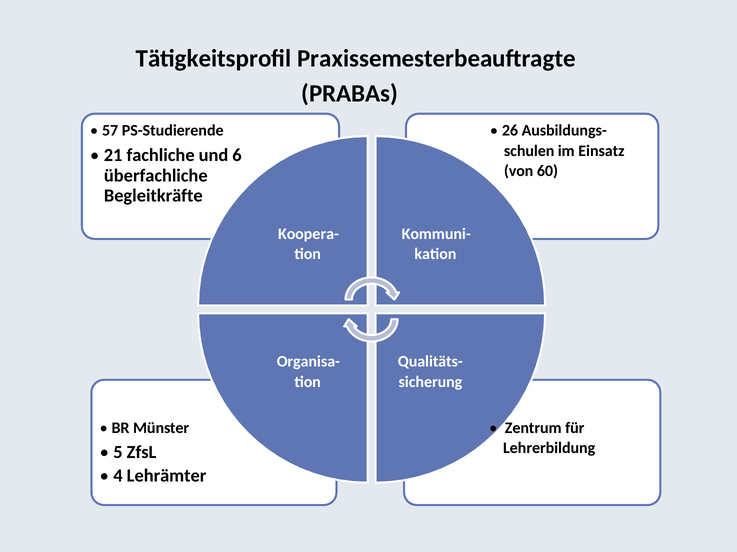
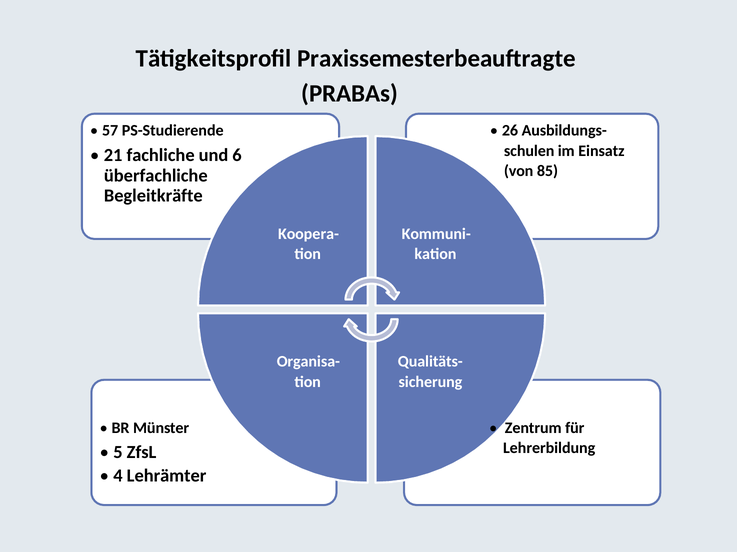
60: 60 -> 85 (547, 171)
